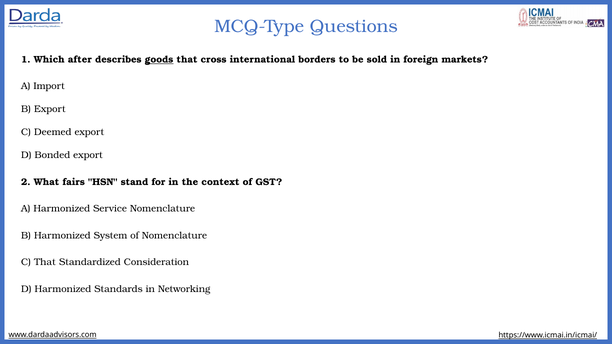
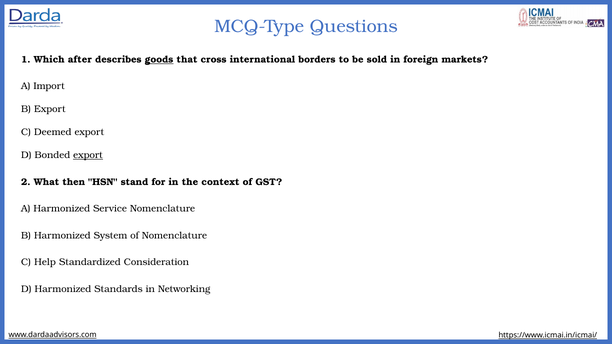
export underline: none -> present (88, 155)
fairs: fairs -> then (74, 182)
C That: That -> Help (45, 262)
